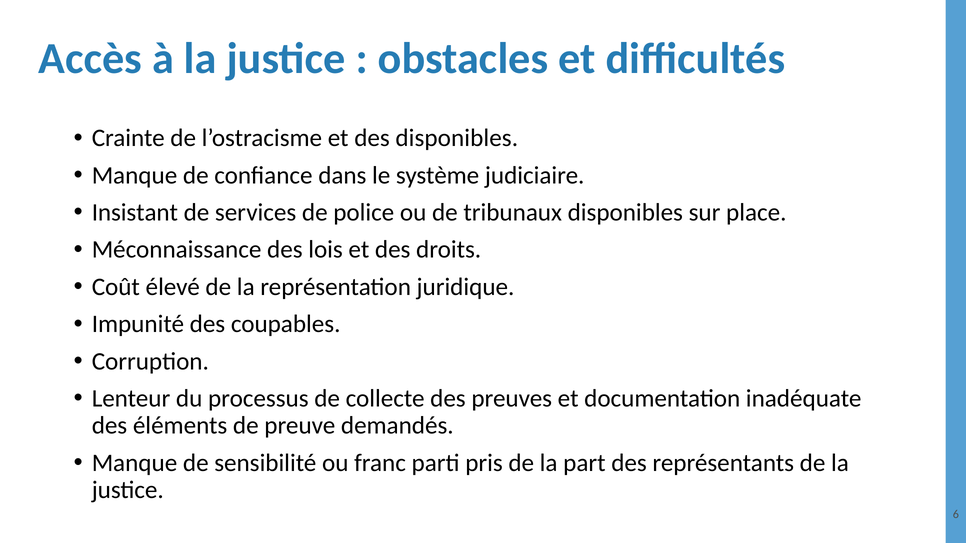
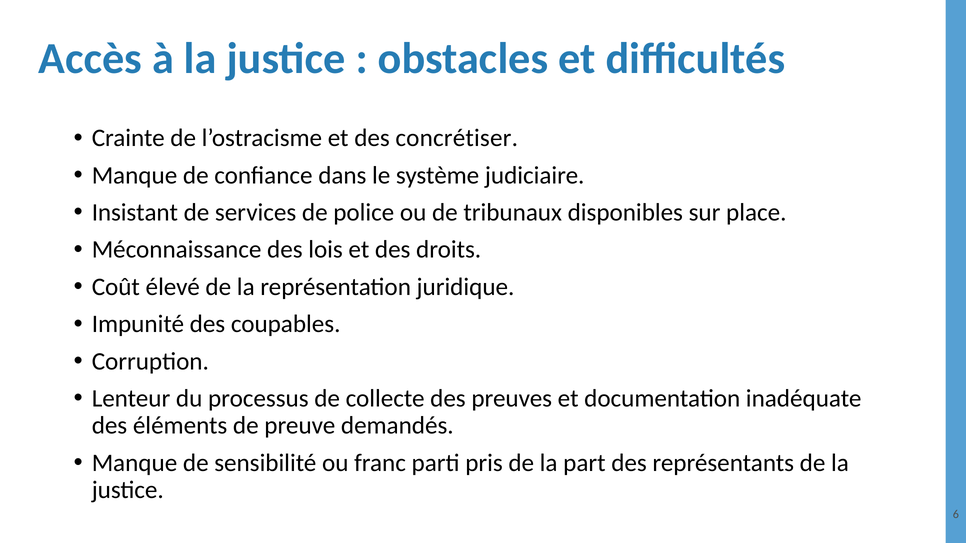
des disponibles: disponibles -> concrétiser (457, 138)
